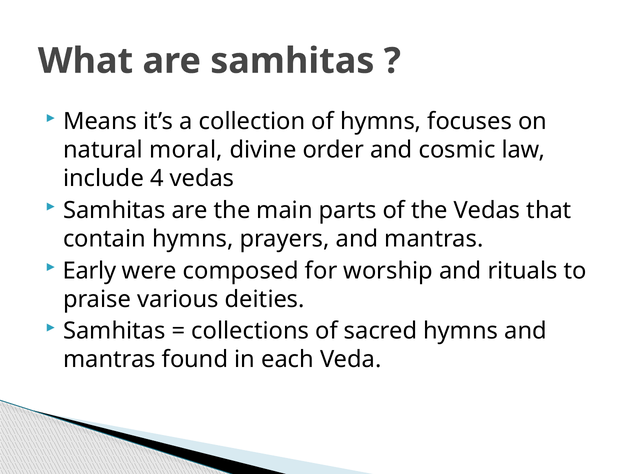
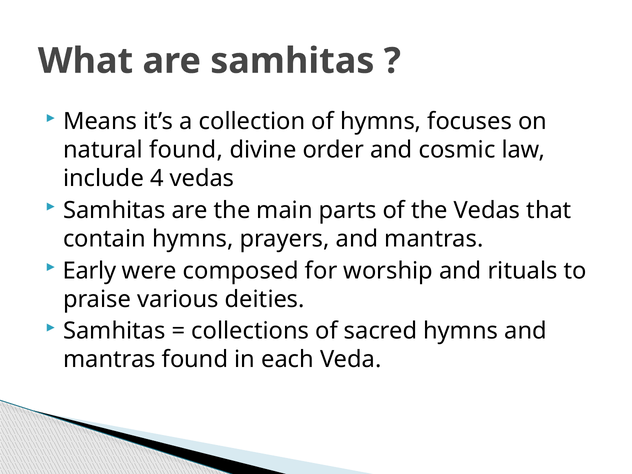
natural moral: moral -> found (186, 150)
